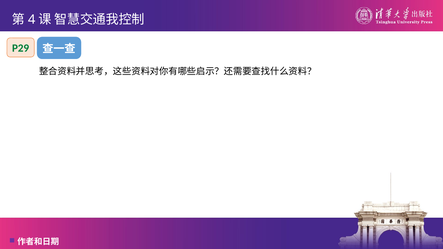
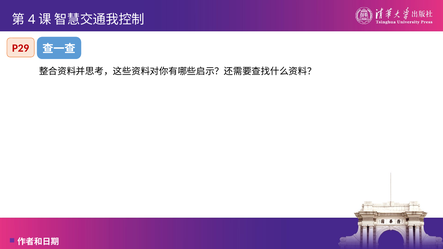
P29 colour: green -> red (21, 48)
